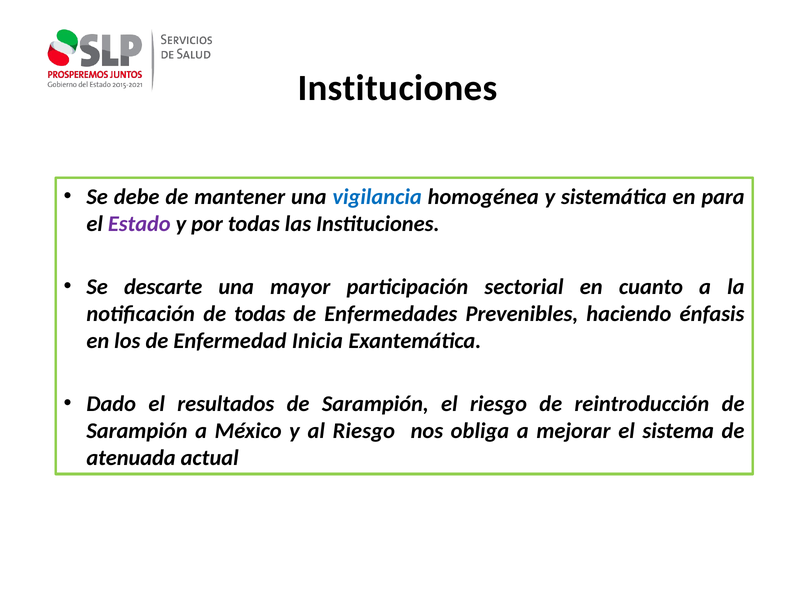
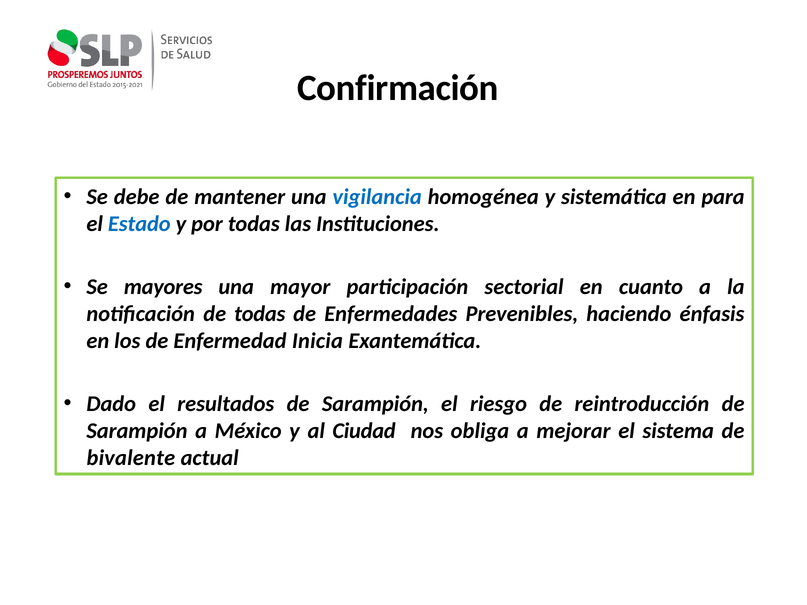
Instituciones: Instituciones -> Confirmación (398, 88)
Estado colour: purple -> blue (139, 224)
descarte: descarte -> mayores (163, 287)
al Riesgo: Riesgo -> Ciudad (364, 431)
atenuada: atenuada -> bivalente (131, 458)
